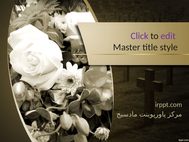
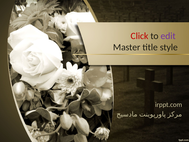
Click colour: purple -> red (140, 36)
